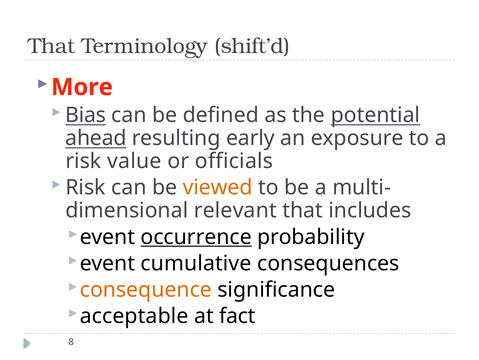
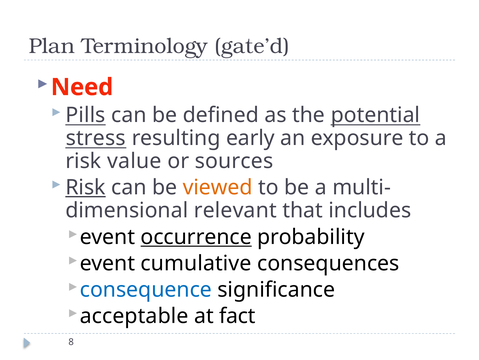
That: That -> Plan (52, 46)
shift’d: shift’d -> gate’d (252, 46)
More: More -> Need (82, 87)
Bias: Bias -> Pills (85, 115)
ahead: ahead -> stress (96, 138)
officials: officials -> sources (234, 161)
Risk underline: none -> present (86, 187)
consequence colour: orange -> blue (146, 289)
